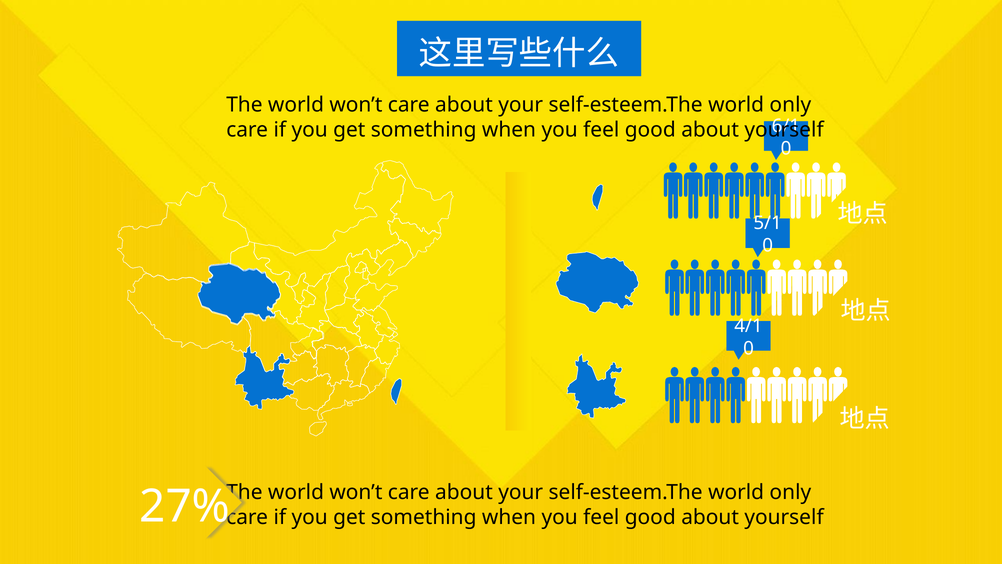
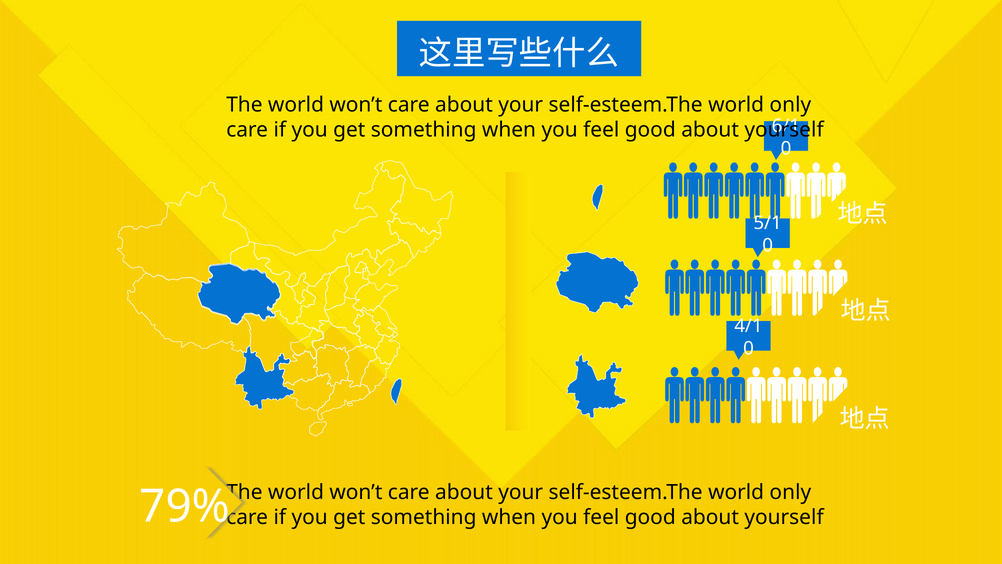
27%: 27% -> 79% (185, 506)
